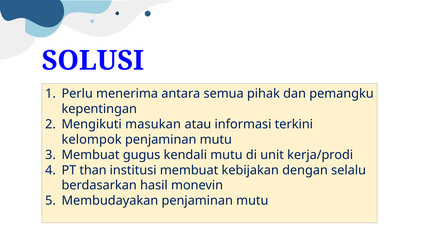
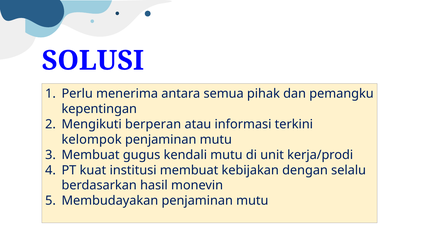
masukan: masukan -> berperan (153, 124)
than: than -> kuat (93, 170)
